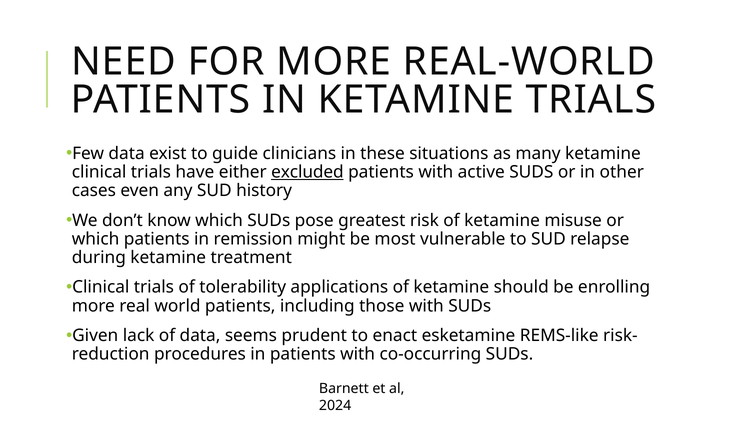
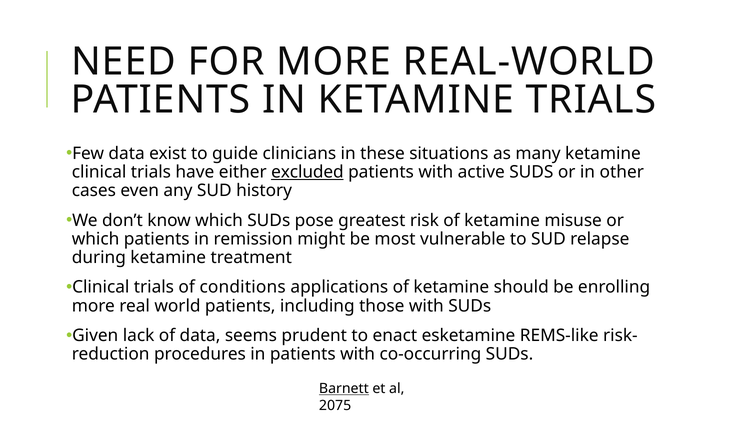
tolerability: tolerability -> conditions (243, 287)
Barnett underline: none -> present (344, 389)
2024: 2024 -> 2075 (335, 406)
